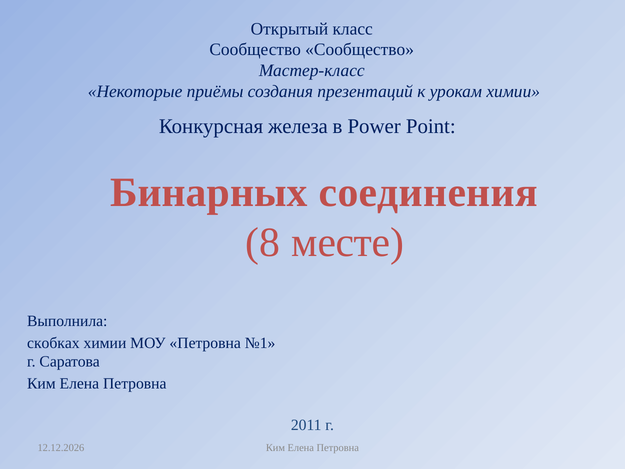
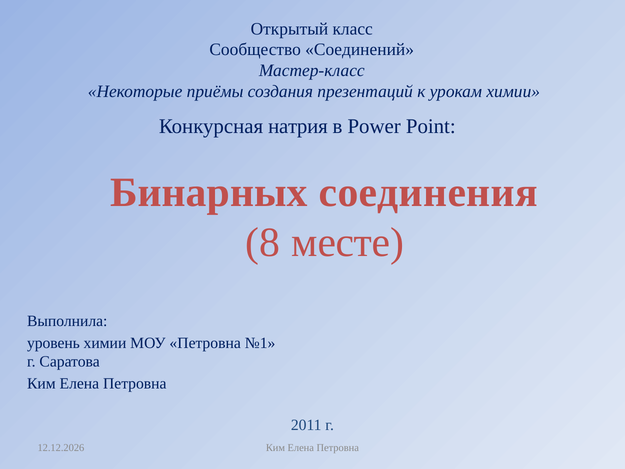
Сообщество Сообщество: Сообщество -> Соединений (360, 50)
железа: железа -> натрия (298, 126)
скобках: скобках -> уровень (53, 343)
